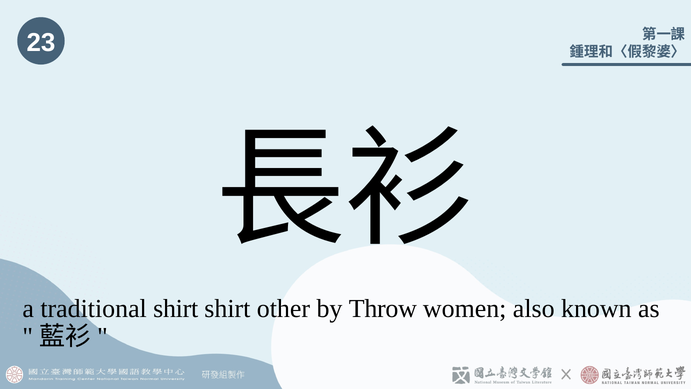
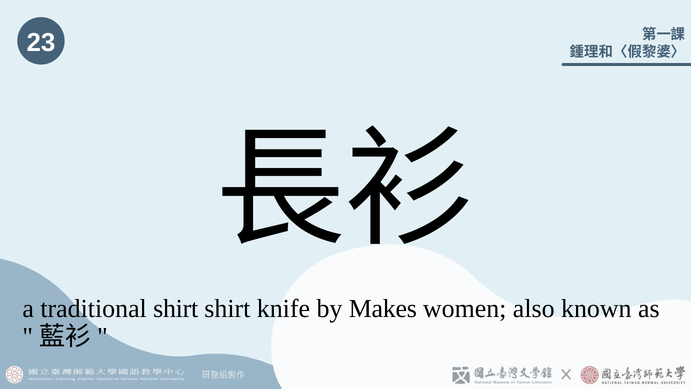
other: other -> knife (283, 308)
Throw: Throw -> Makes (383, 308)
